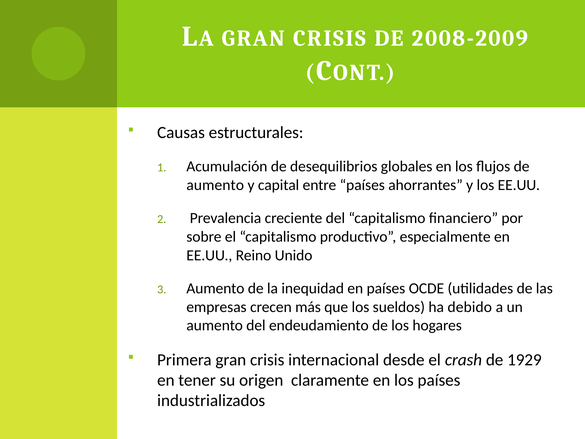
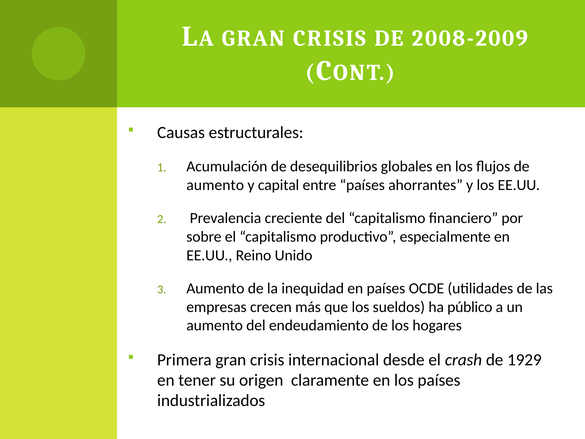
debido: debido -> público (470, 307)
